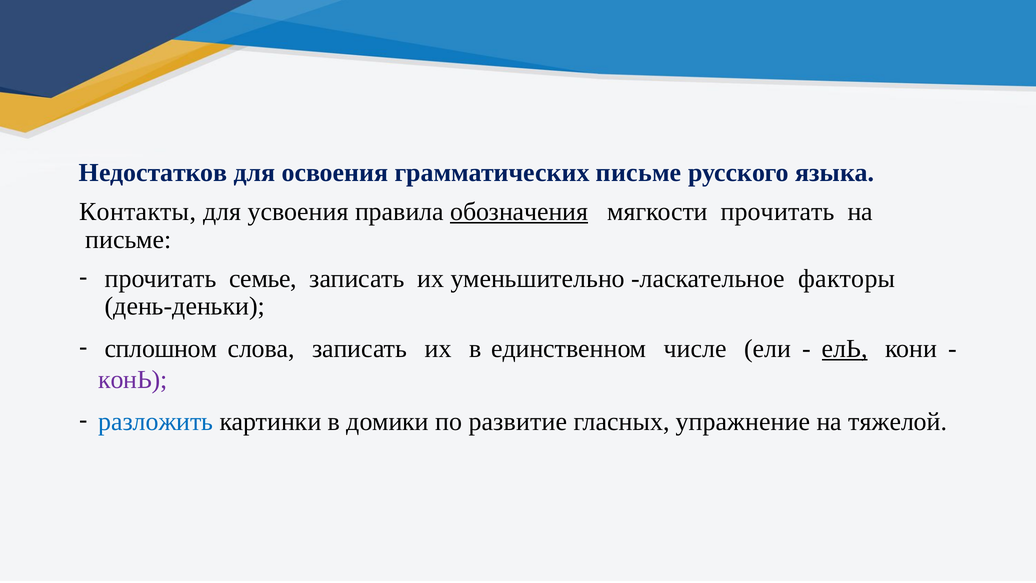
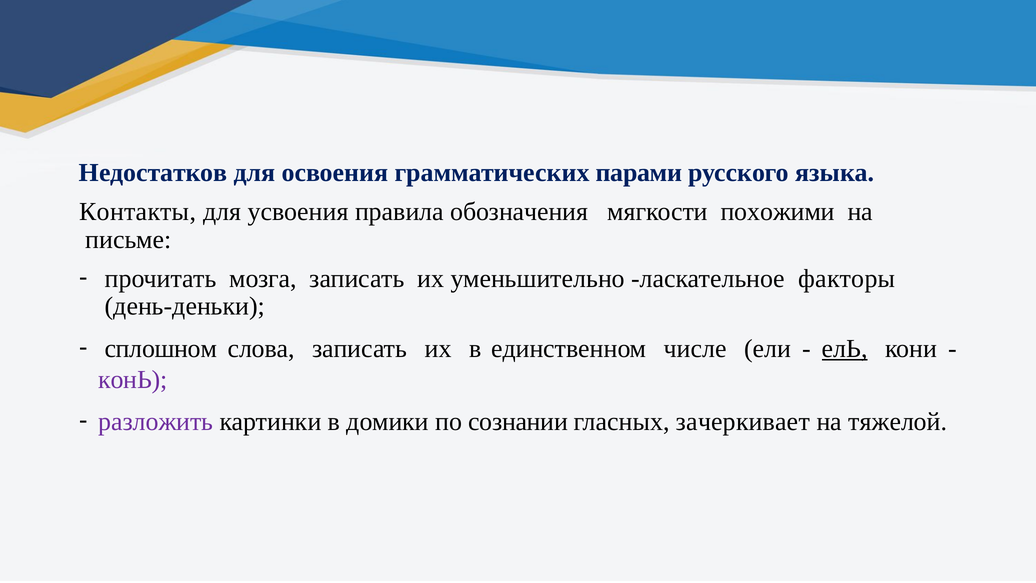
грамматических письме: письме -> парами (639, 173)
обозначения underline: present -> none (519, 212)
мягкости прочитать: прочитать -> похожими (778, 212)
семье: семье -> мозга (263, 278)
разложить colour: blue -> purple (156, 422)
развитие: развитие -> сознании (518, 422)
упражнение: упражнение -> зачеркивает (743, 422)
